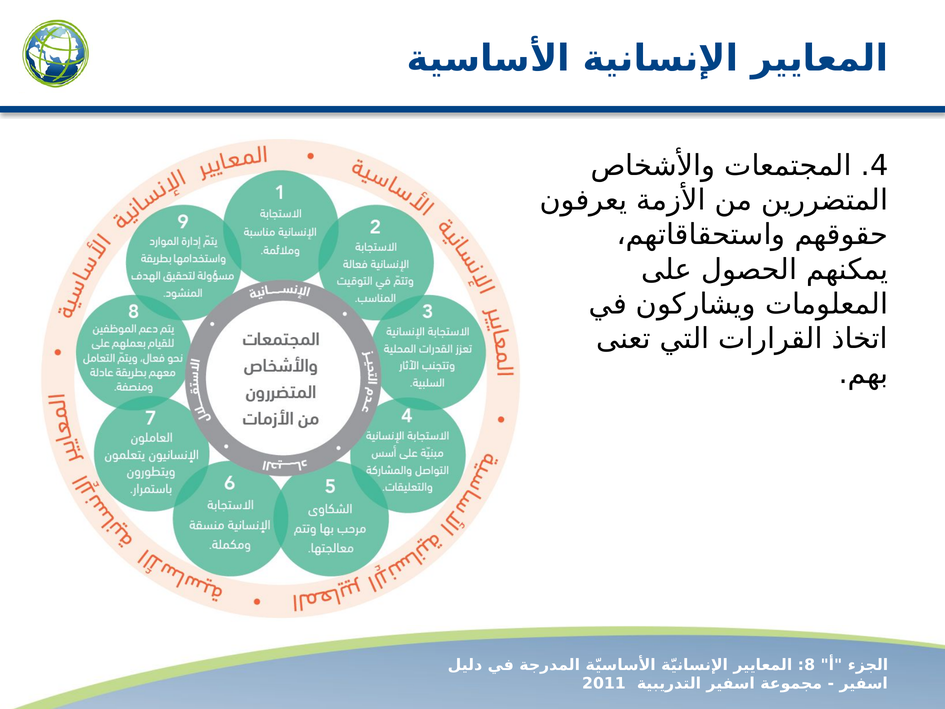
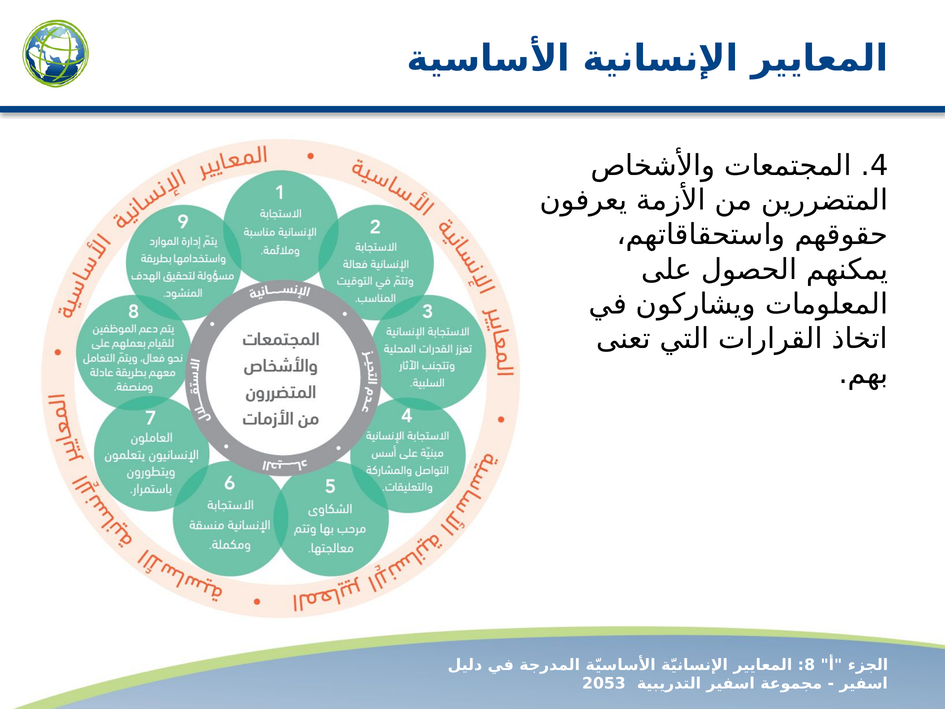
2011: 2011 -> 2053 (604, 684)
